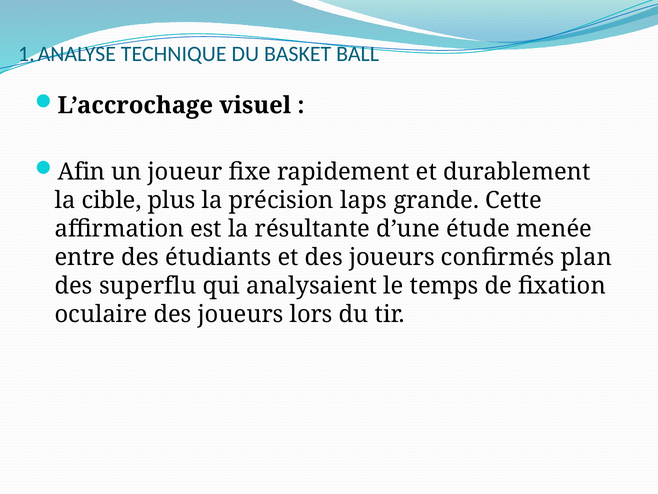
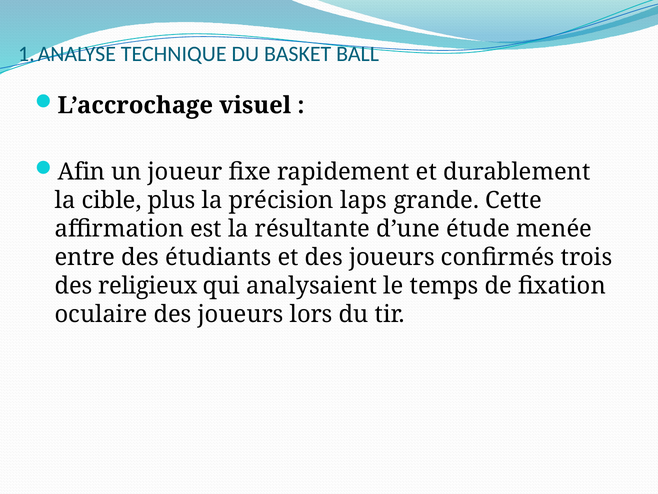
plan: plan -> trois (586, 257)
superflu: superflu -> religieux (148, 286)
